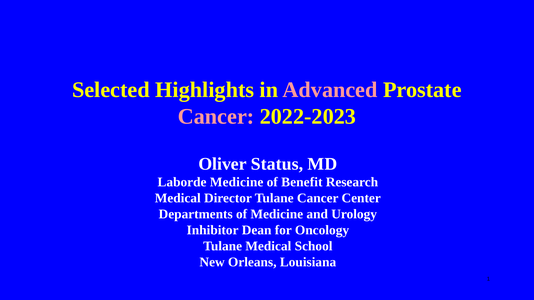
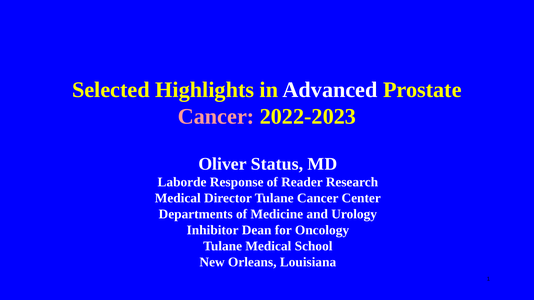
Advanced colour: pink -> white (330, 90)
Laborde Medicine: Medicine -> Response (237, 182)
Benefit: Benefit -> Reader (302, 182)
